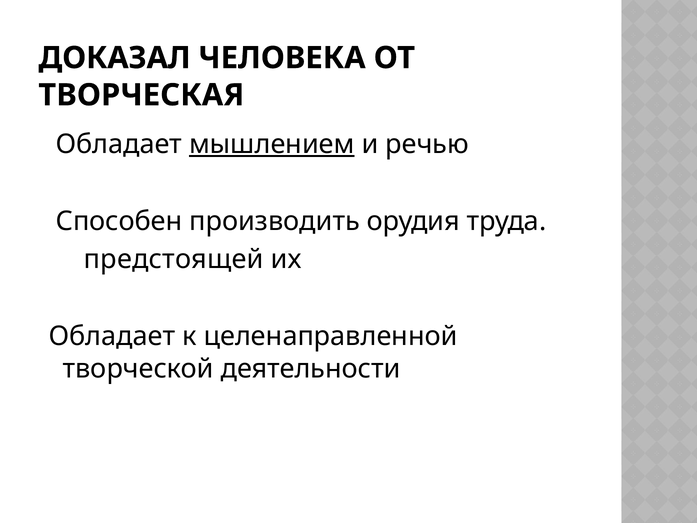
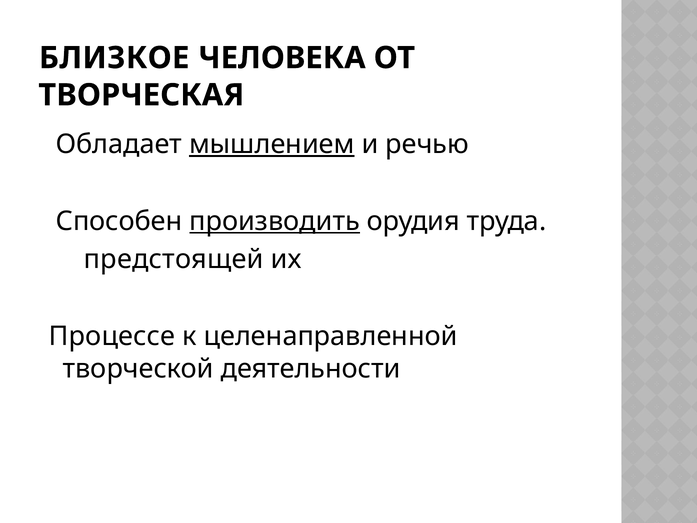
ДОКАЗАЛ: ДОКАЗАЛ -> БЛИЗКОЕ (114, 58)
производить underline: none -> present (275, 221)
Обладает: Обладает -> Процессе (112, 336)
